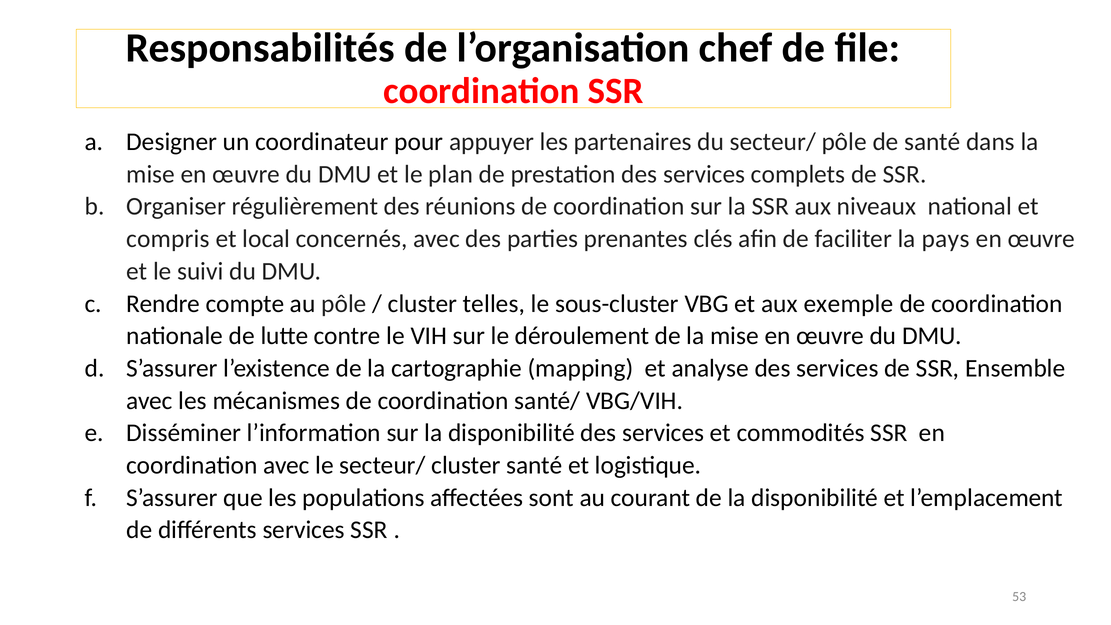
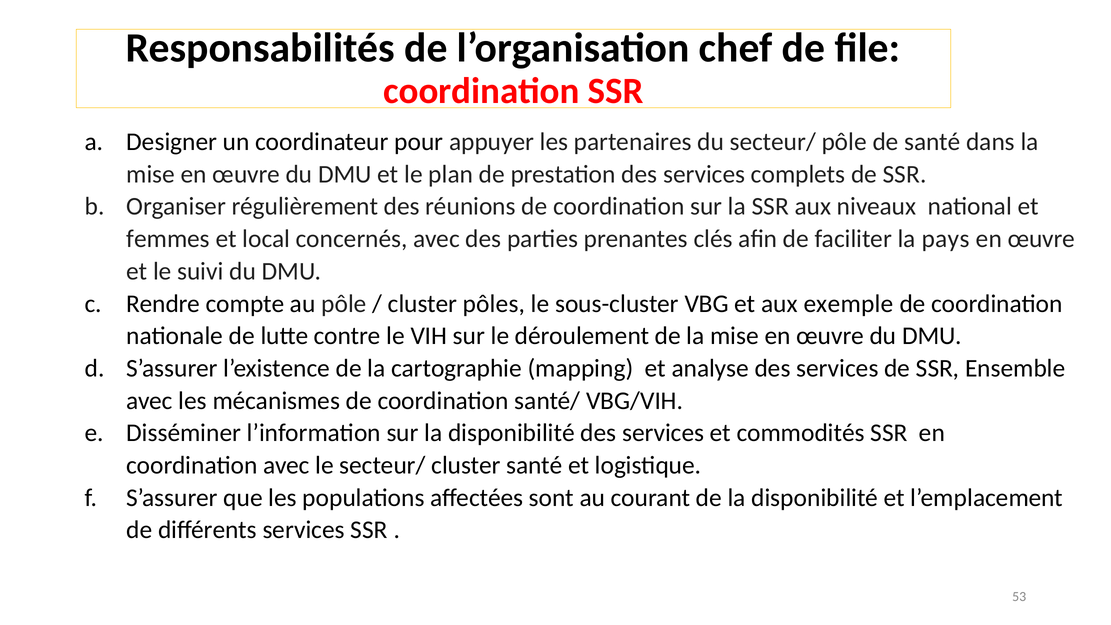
compris: compris -> femmes (168, 239)
telles: telles -> pôles (494, 304)
